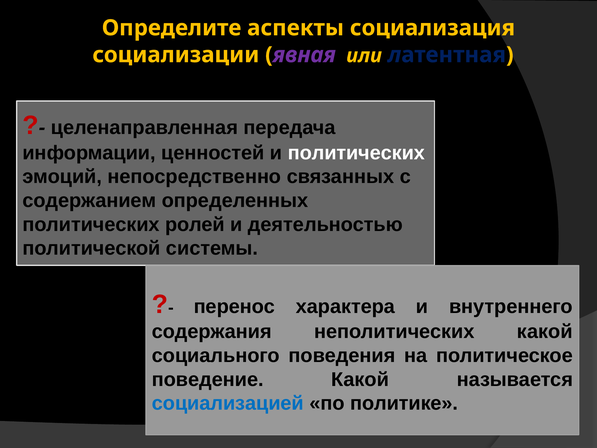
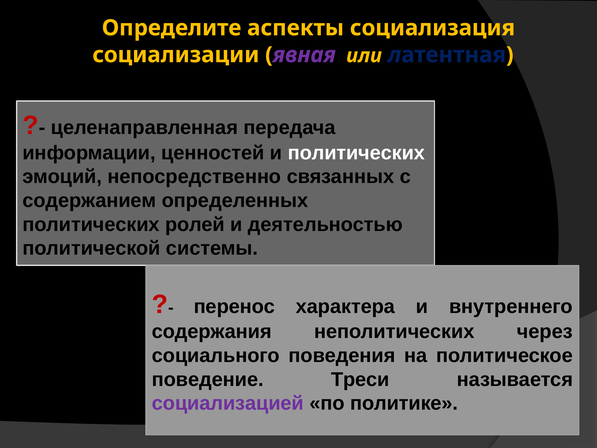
неполитических какой: какой -> через (545, 332)
поведение Какой: Какой -> Треси (360, 379)
социализацией colour: blue -> purple (228, 403)
